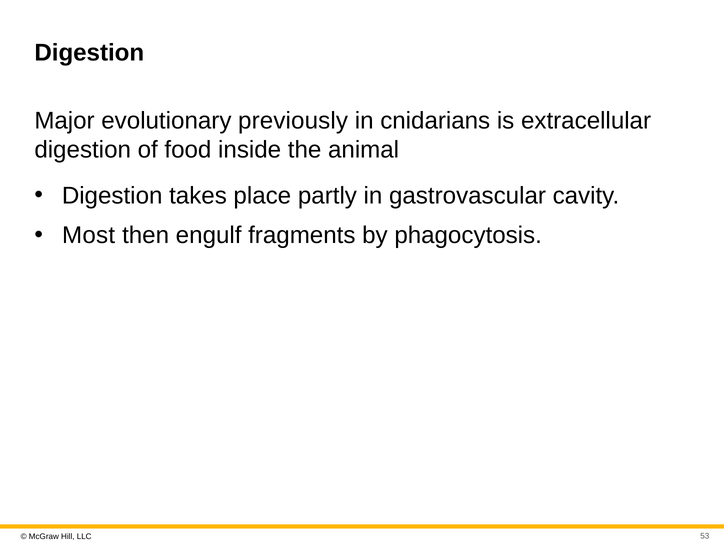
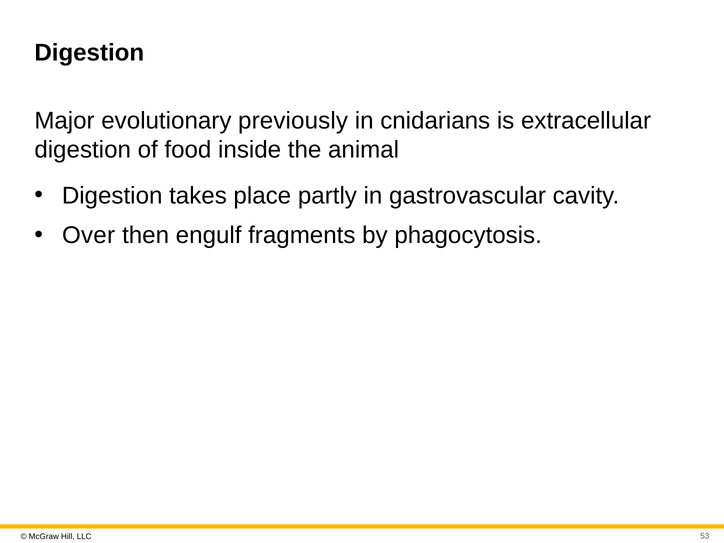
Most: Most -> Over (89, 235)
